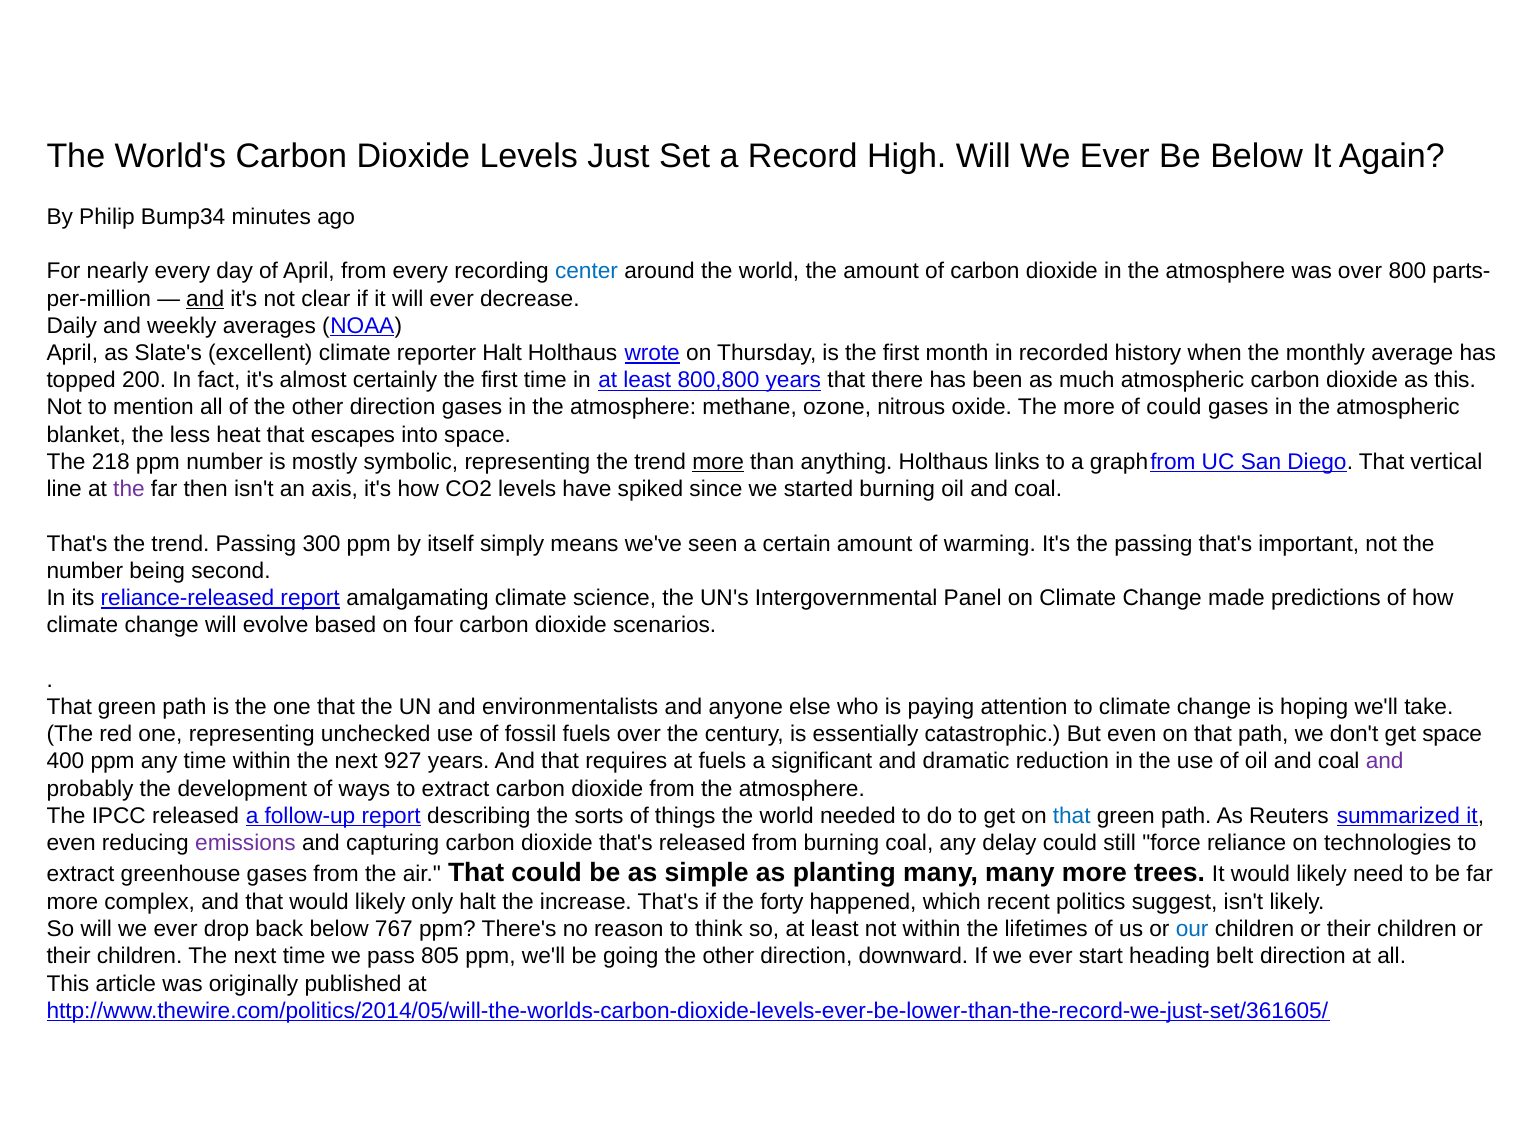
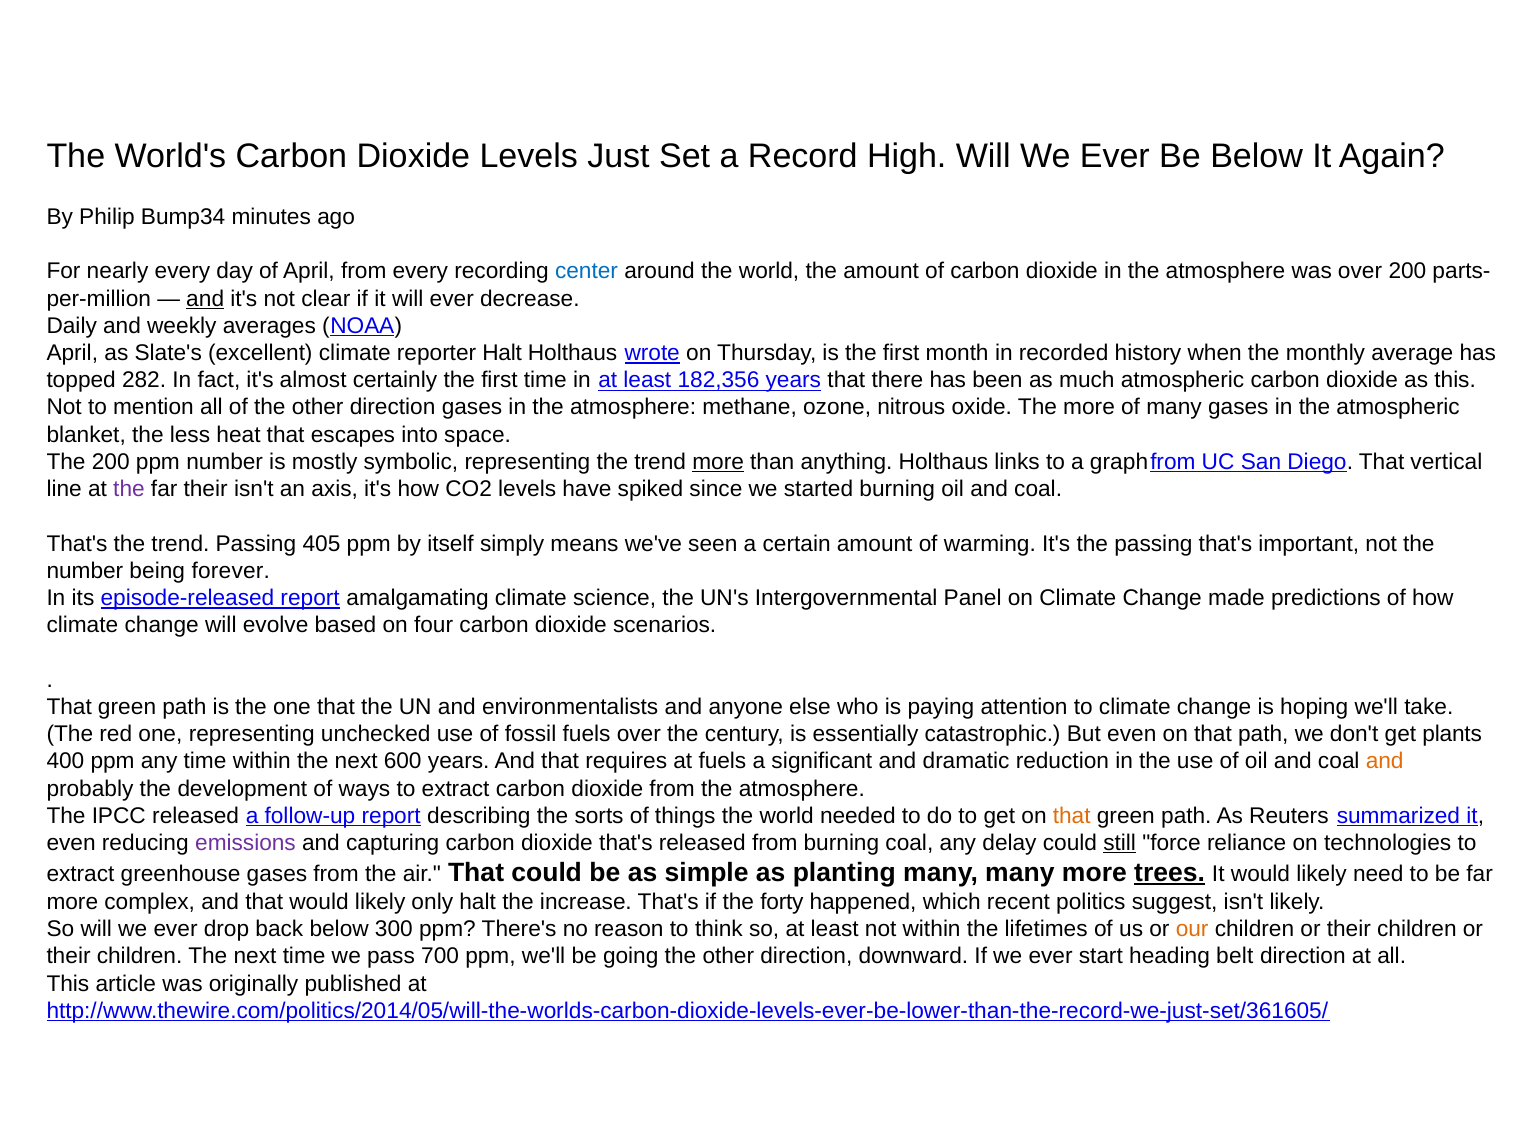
over 800: 800 -> 200 (1407, 272)
200: 200 -> 282 (144, 381)
800,800: 800,800 -> 182,356 (719, 381)
of could: could -> many (1174, 408)
The 218: 218 -> 200 (111, 462)
far then: then -> their (206, 489)
300: 300 -> 405 (321, 544)
second: second -> forever (231, 571)
reliance-released: reliance-released -> episode-released (187, 598)
get space: space -> plants (1452, 735)
927: 927 -> 600 (403, 762)
and colour: purple -> orange (1385, 762)
that colour: blue -> orange (1072, 816)
still underline: none -> present (1120, 844)
trees underline: none -> present (1170, 873)
767: 767 -> 300 (394, 930)
our colour: blue -> orange (1192, 930)
805: 805 -> 700 (440, 957)
